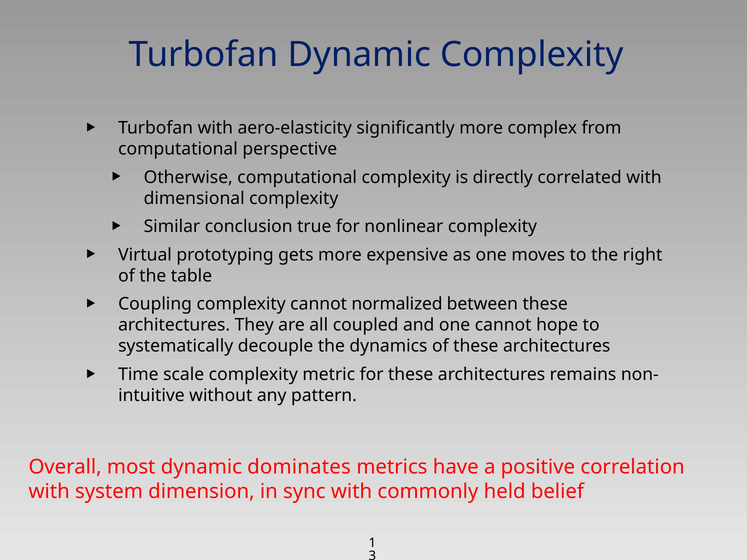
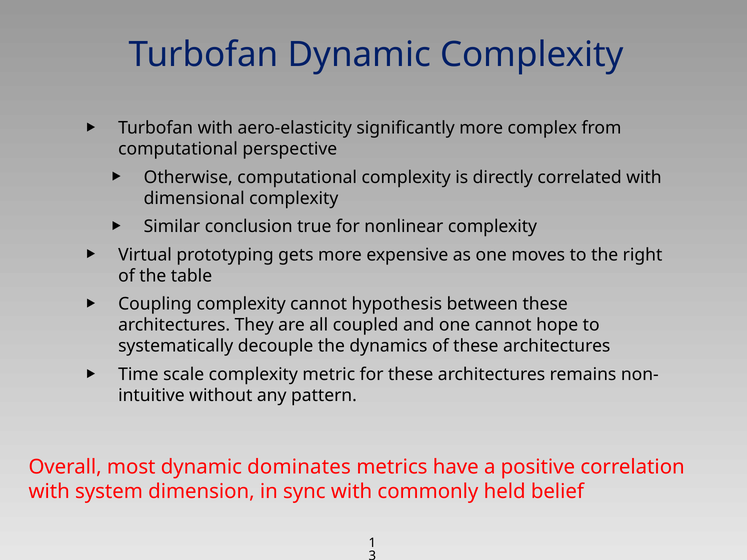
normalized: normalized -> hypothesis (397, 304)
